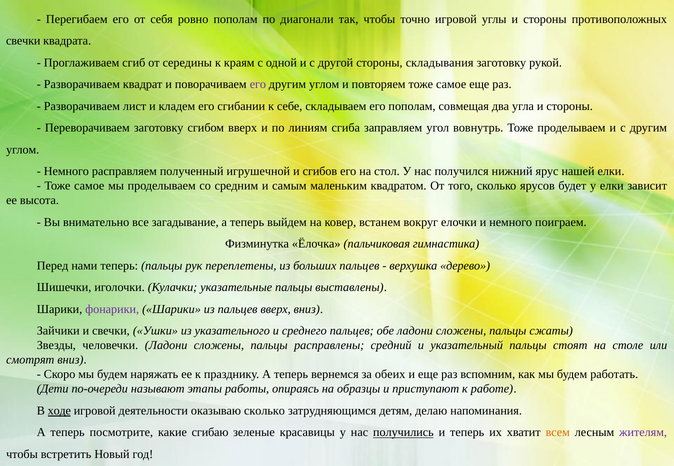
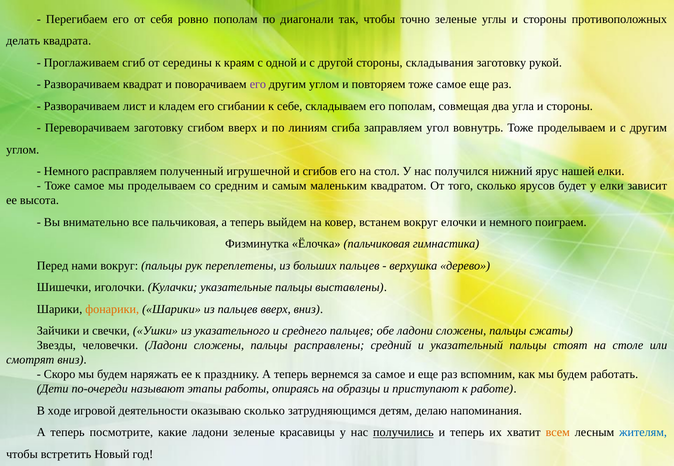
точно игровой: игровой -> зеленые (456, 19)
свечки: свечки -> делать (23, 41)
все загадывание: загадывание -> пальчиковая (185, 223)
нами теперь: теперь -> вокруг (119, 266)
фонарики colour: purple -> orange (112, 310)
за обеих: обеих -> самое (390, 375)
ходе underline: present -> none (59, 411)
какие сгибаю: сгибаю -> ладони (210, 433)
жителям colour: purple -> blue (643, 433)
